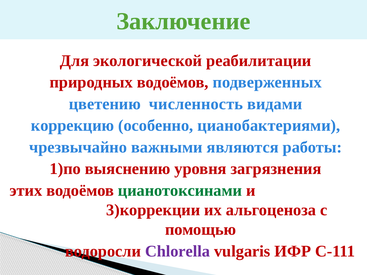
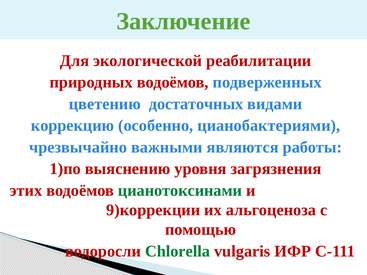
численность: численность -> достаточных (196, 104)
3)коррекции: 3)коррекции -> 9)коррекции (153, 210)
Chlorella colour: purple -> green (178, 251)
